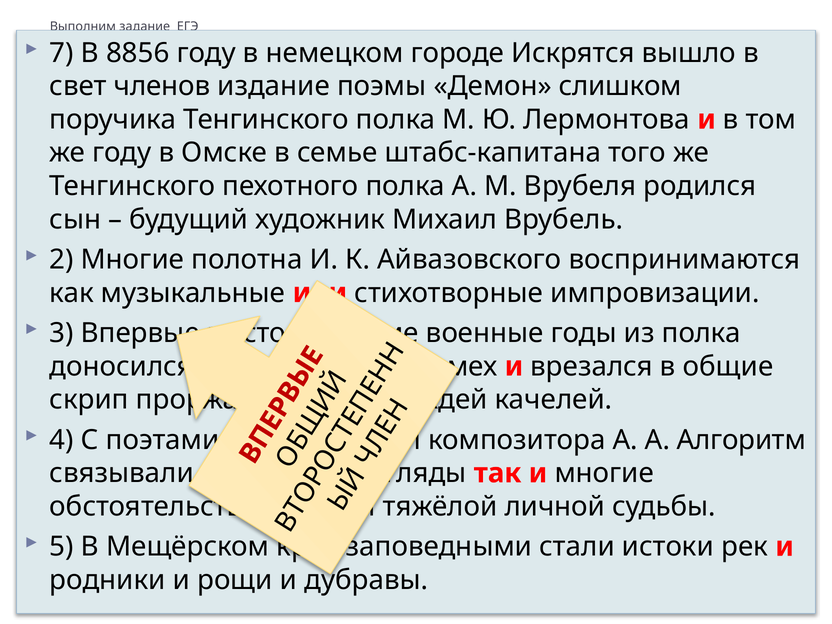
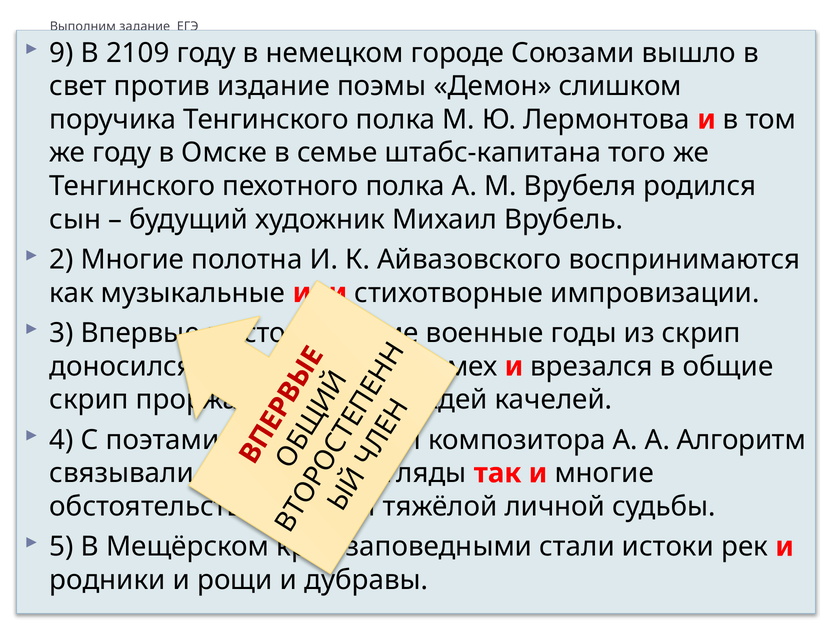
7: 7 -> 9 (62, 53)
8856: 8856 -> 2109 (138, 53)
Искрятся: Искрятся -> Союзами (573, 53)
членов: членов -> против (162, 86)
полка: полка -> скрип (701, 333)
